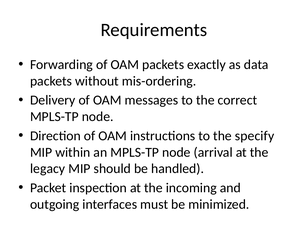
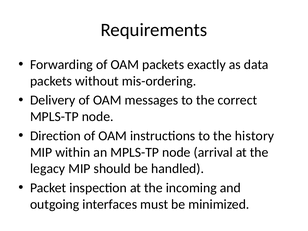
specify: specify -> history (255, 136)
